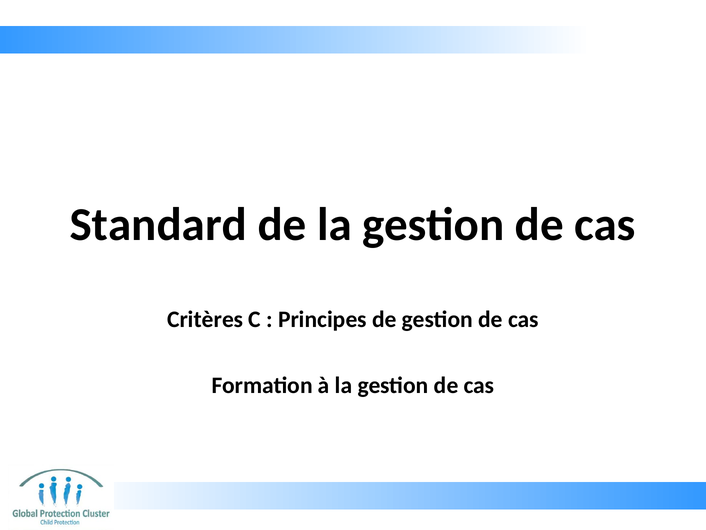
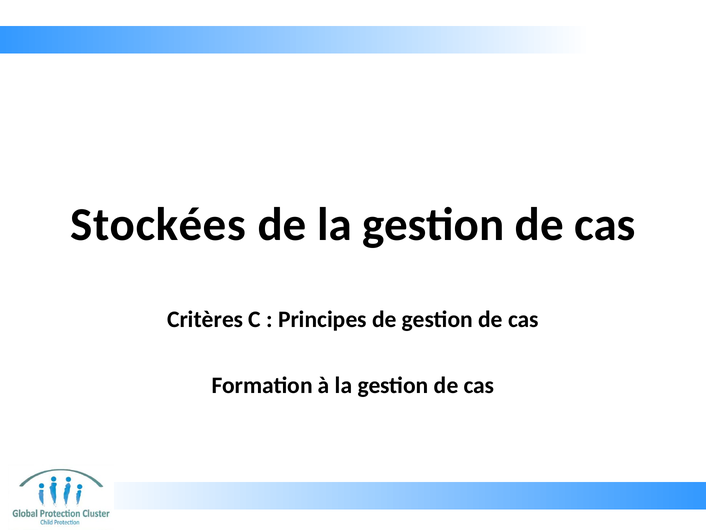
Standard: Standard -> Stockées (158, 225)
